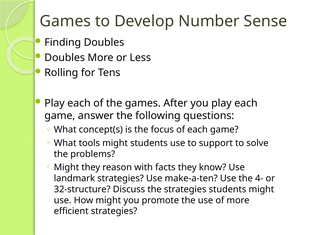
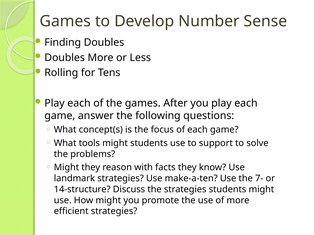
4-: 4- -> 7- (259, 179)
32-structure: 32-structure -> 14-structure (82, 190)
